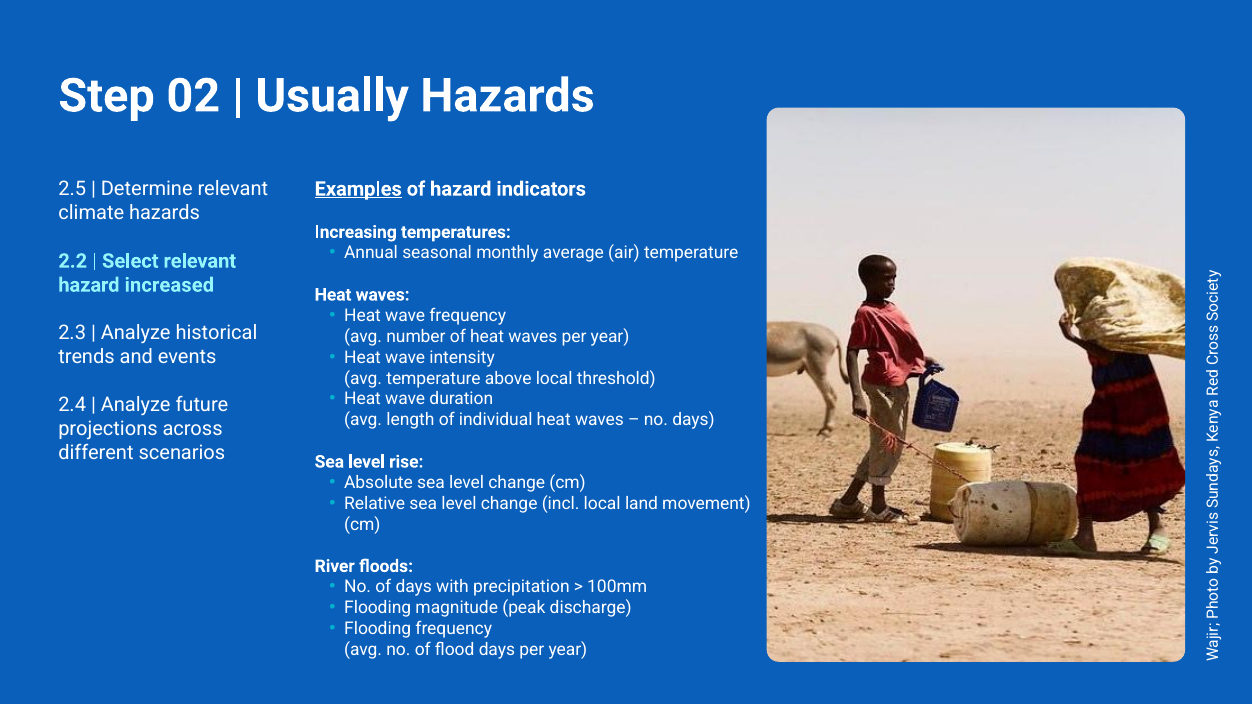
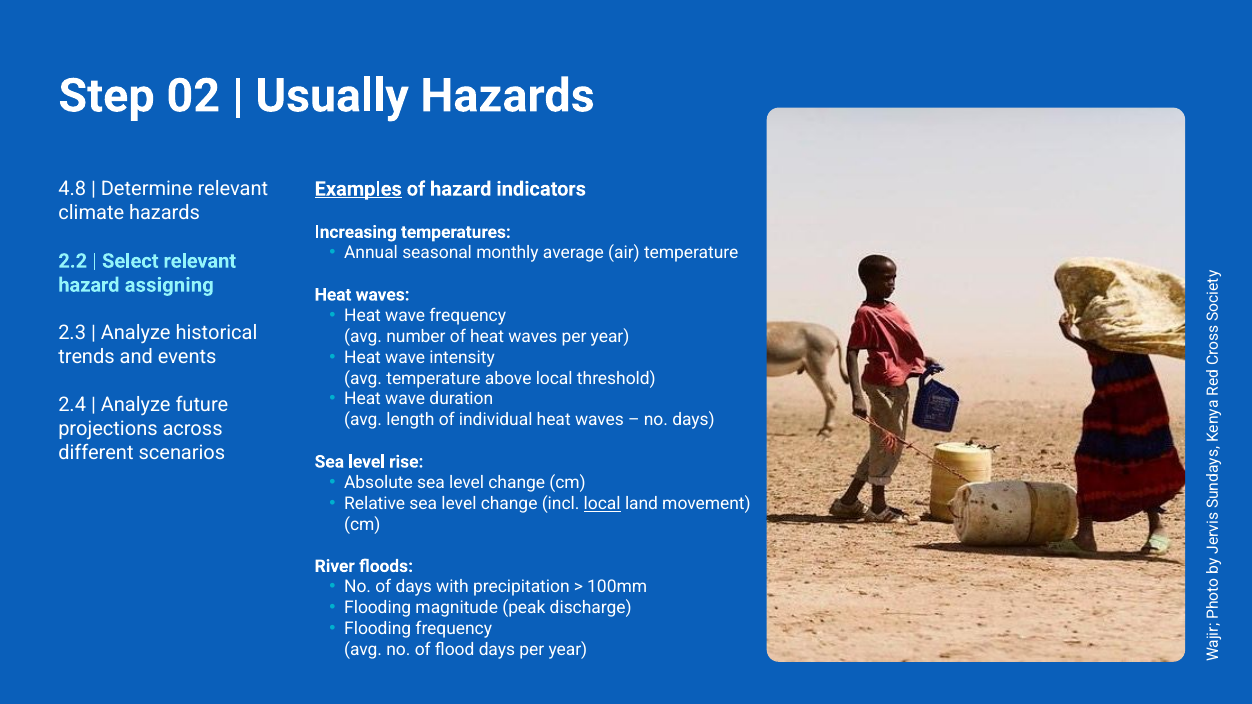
2.5: 2.5 -> 4.8 (72, 189)
increased: increased -> assigning (169, 285)
local underline: none -> present (602, 504)
